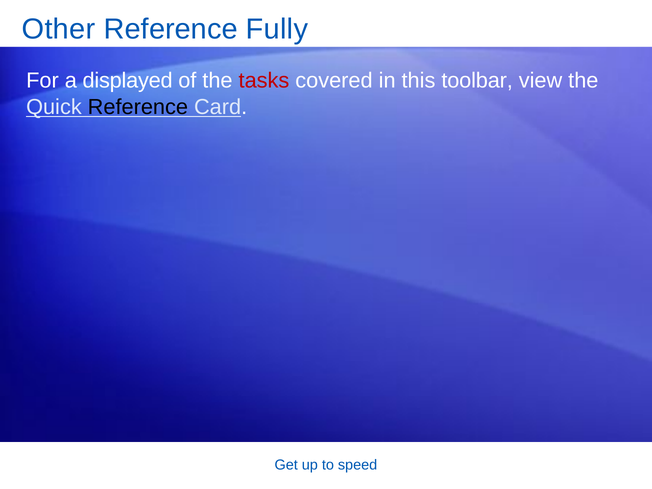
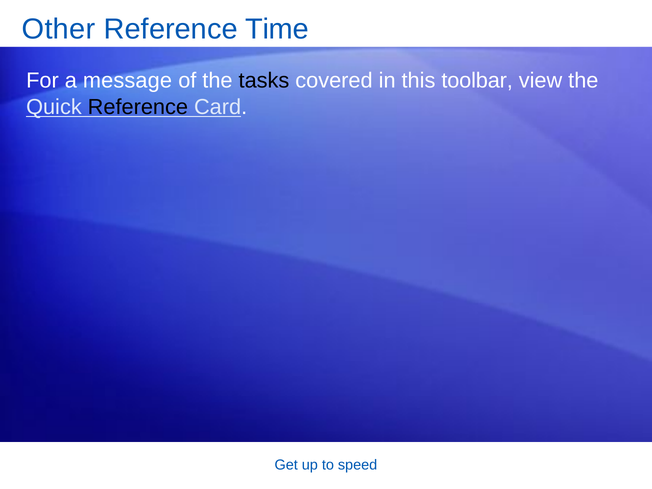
Fully: Fully -> Time (277, 29)
displayed: displayed -> message (127, 81)
tasks colour: red -> black (264, 81)
